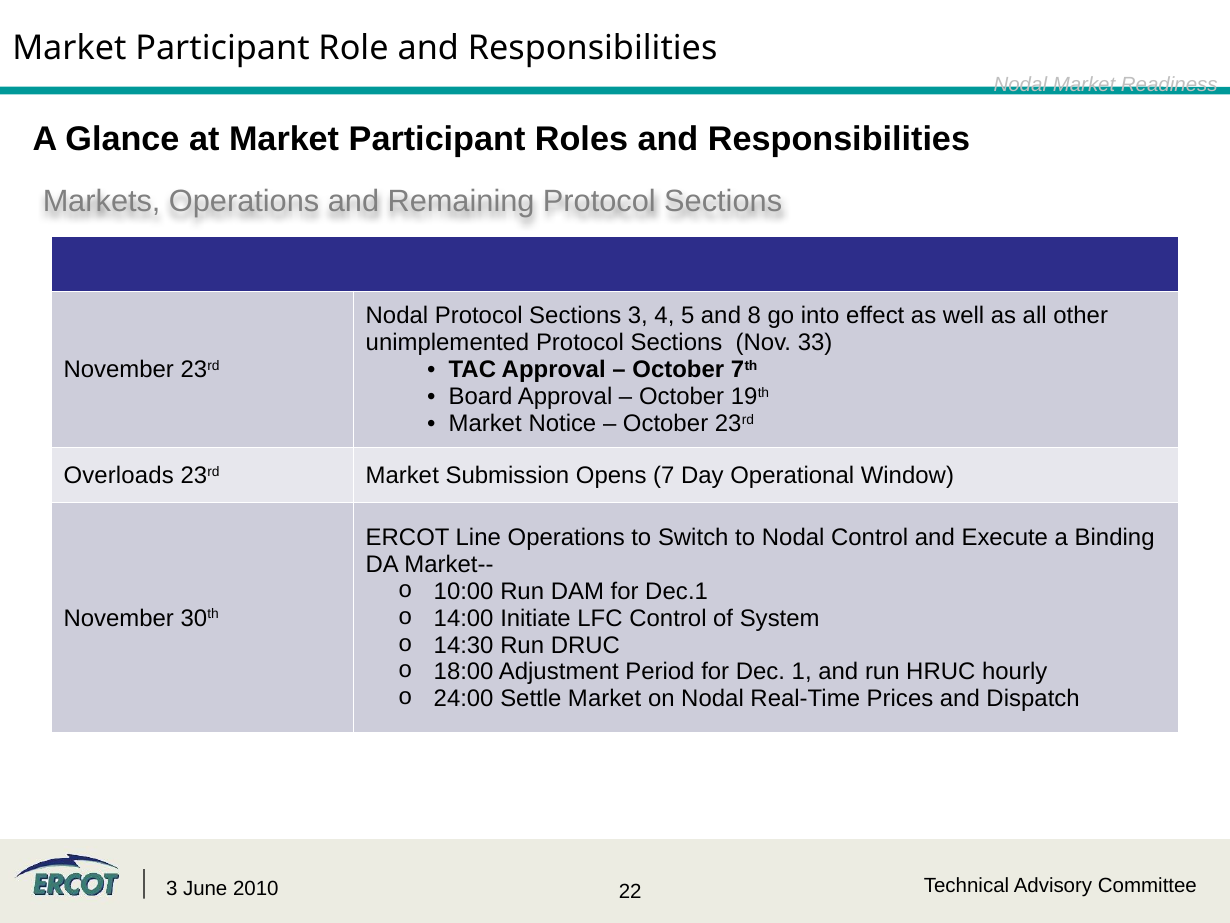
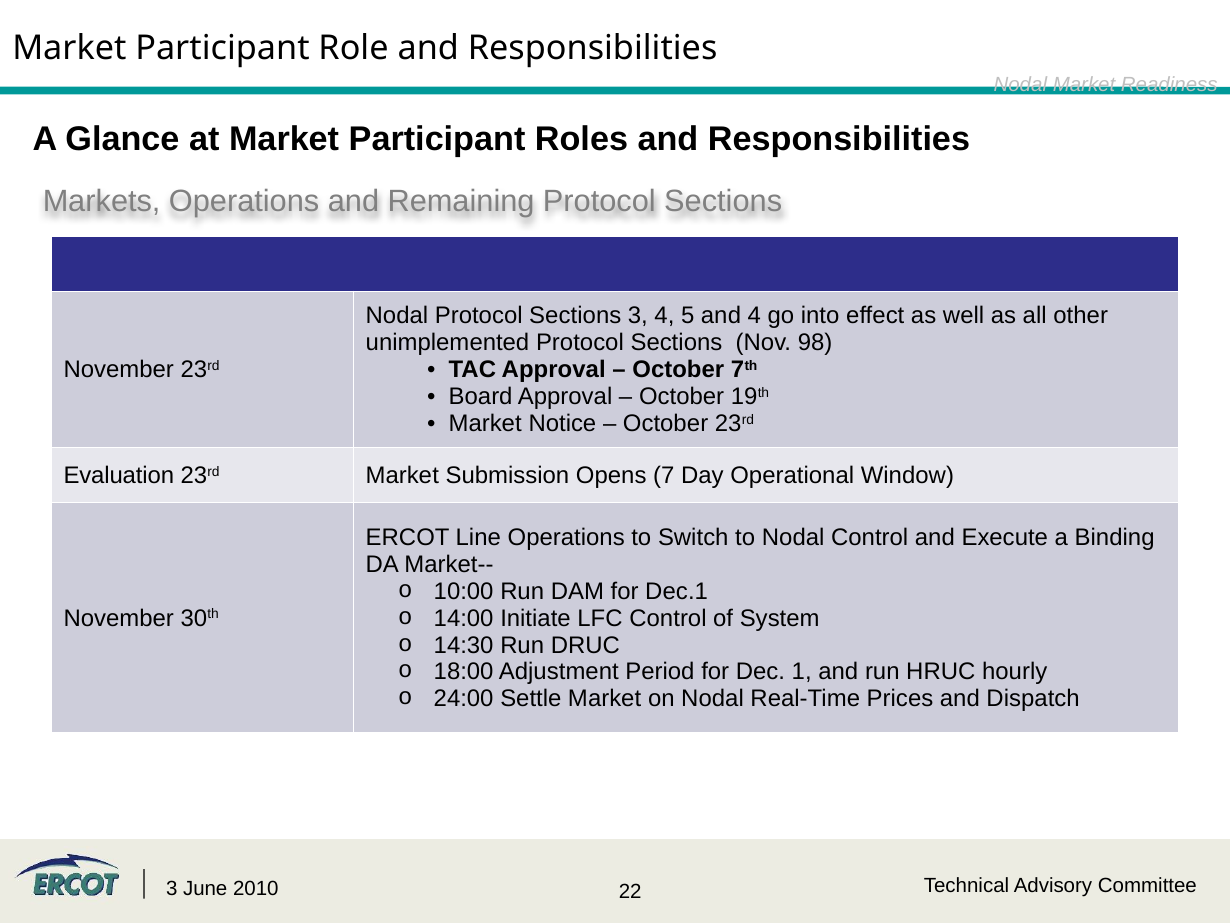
and 8: 8 -> 4 (754, 316)
33: 33 -> 98 (815, 343)
Overloads: Overloads -> Evaluation (119, 475)
